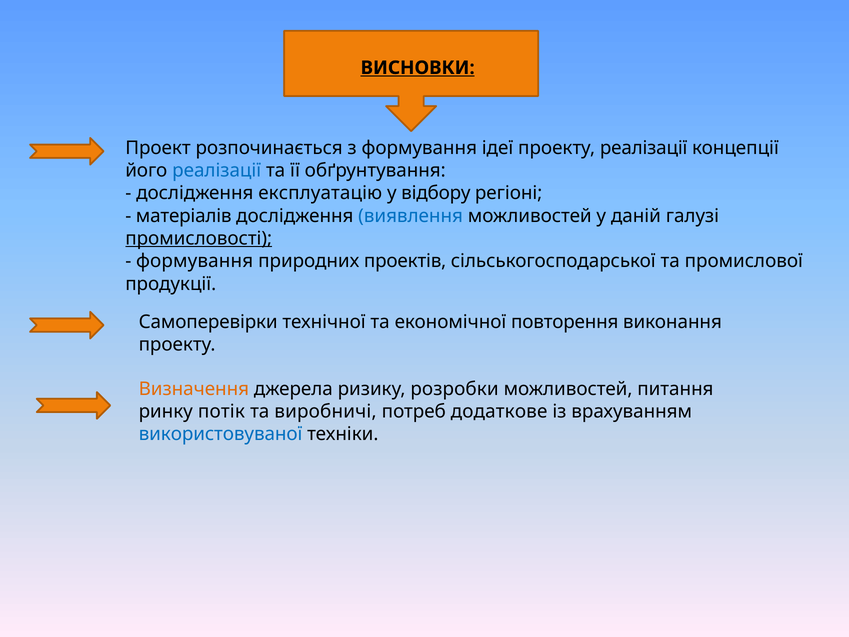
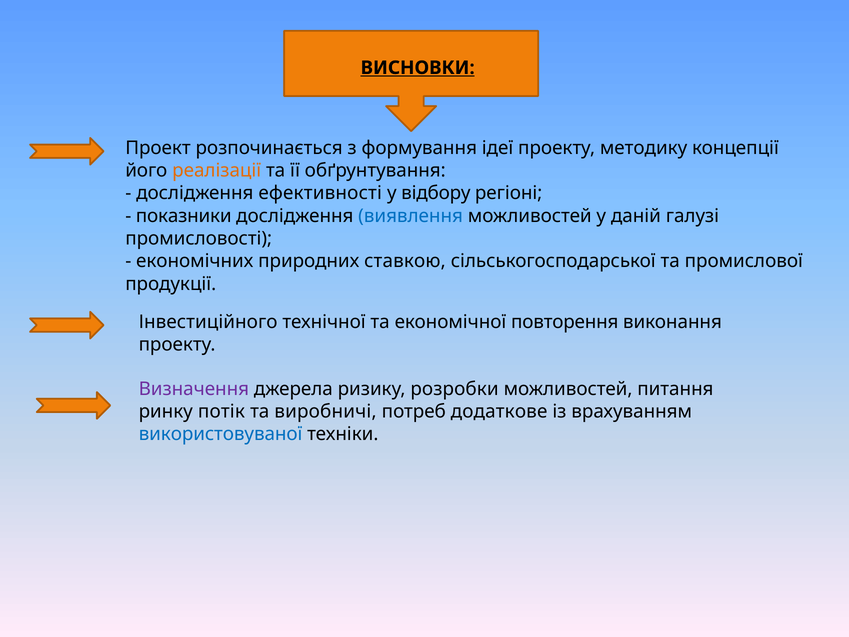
проекту реалізації: реалізації -> методику (644, 148)
реалізації colour: blue -> orange (217, 171)
експлуатацію: експлуатацію -> ефективності (320, 193)
матеріалів: матеріалів -> показники (184, 216)
промисловості underline: present -> none (199, 238)
формування: формування -> економічних (195, 261)
проектів: проектів -> ставкою (405, 261)
Самоперевірки: Самоперевірки -> Інвестиційного (208, 322)
Визначення colour: orange -> purple (194, 389)
